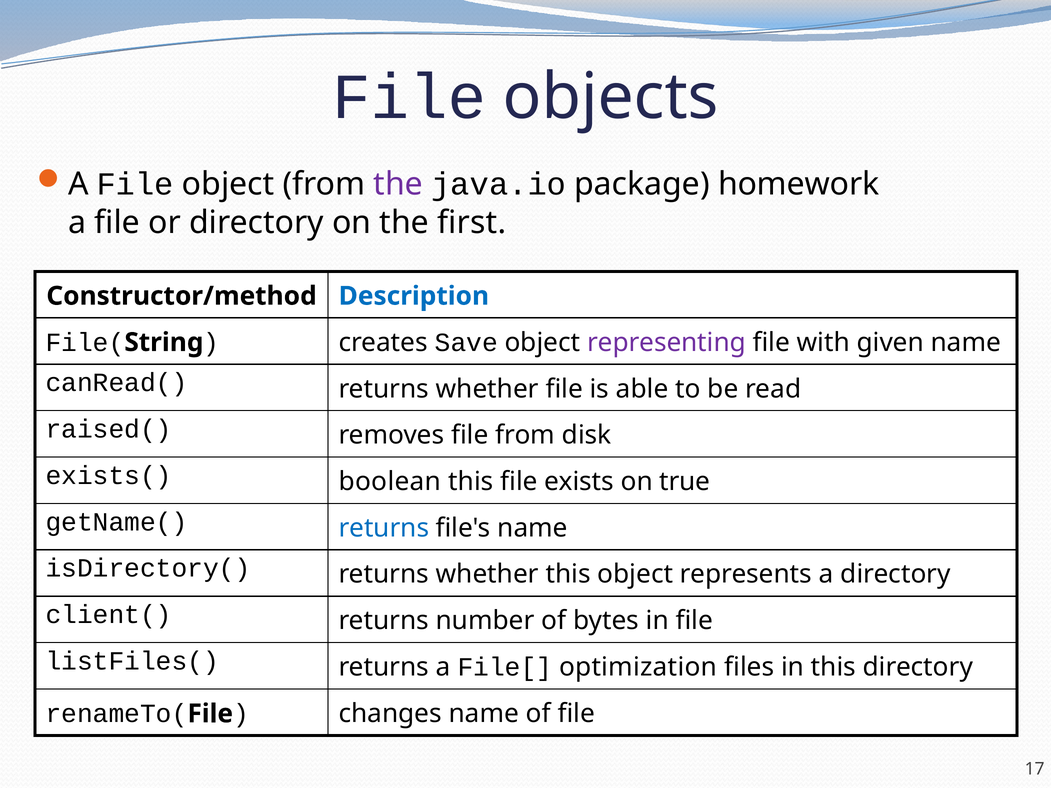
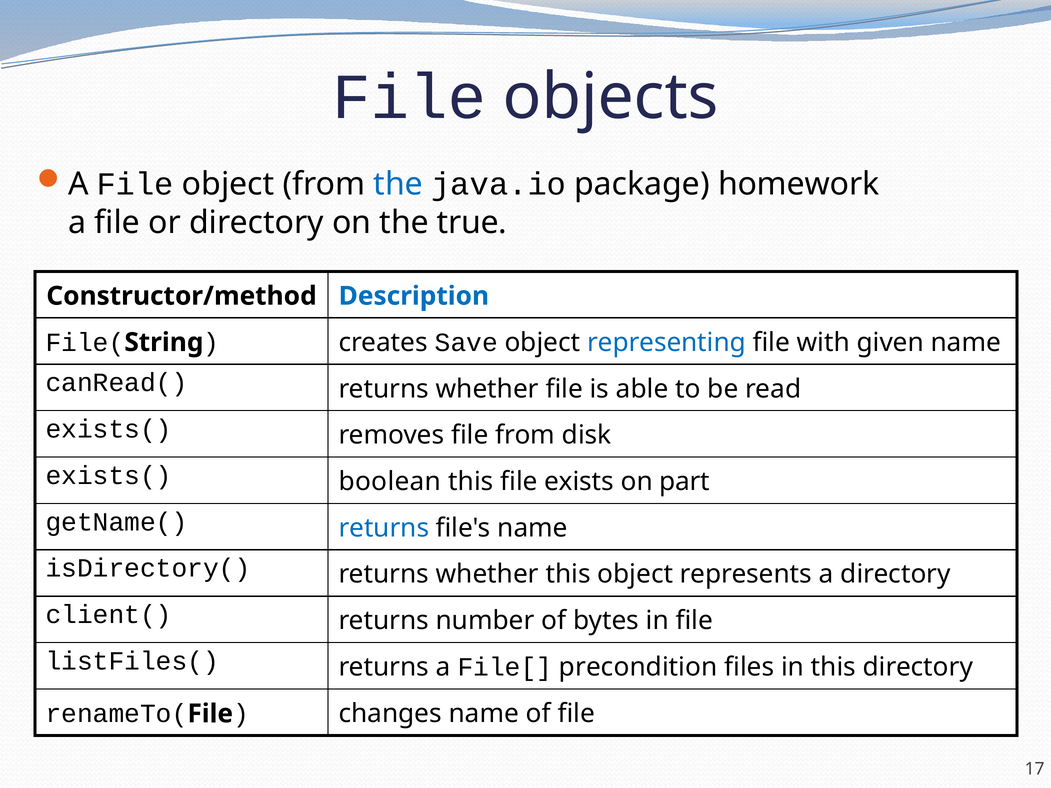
the colour: purple -> blue (398, 184)
first: first -> true (472, 223)
representing colour: purple -> blue (666, 342)
raised(: raised( -> exists( (109, 429)
true: true -> part (685, 482)
optimization: optimization -> precondition (638, 667)
